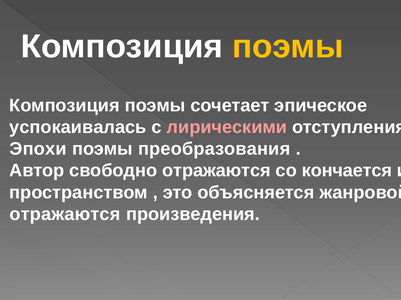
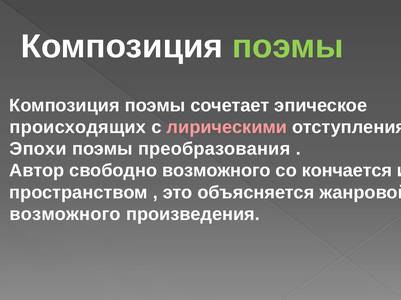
поэмы colour: yellow -> light green (288, 47)
успокаивалась: успокаивалась -> происходящих (78, 127)
свободно отражаются: отражаются -> возможного (216, 171)
отражаются: отражаются -> возможного (65, 215)
